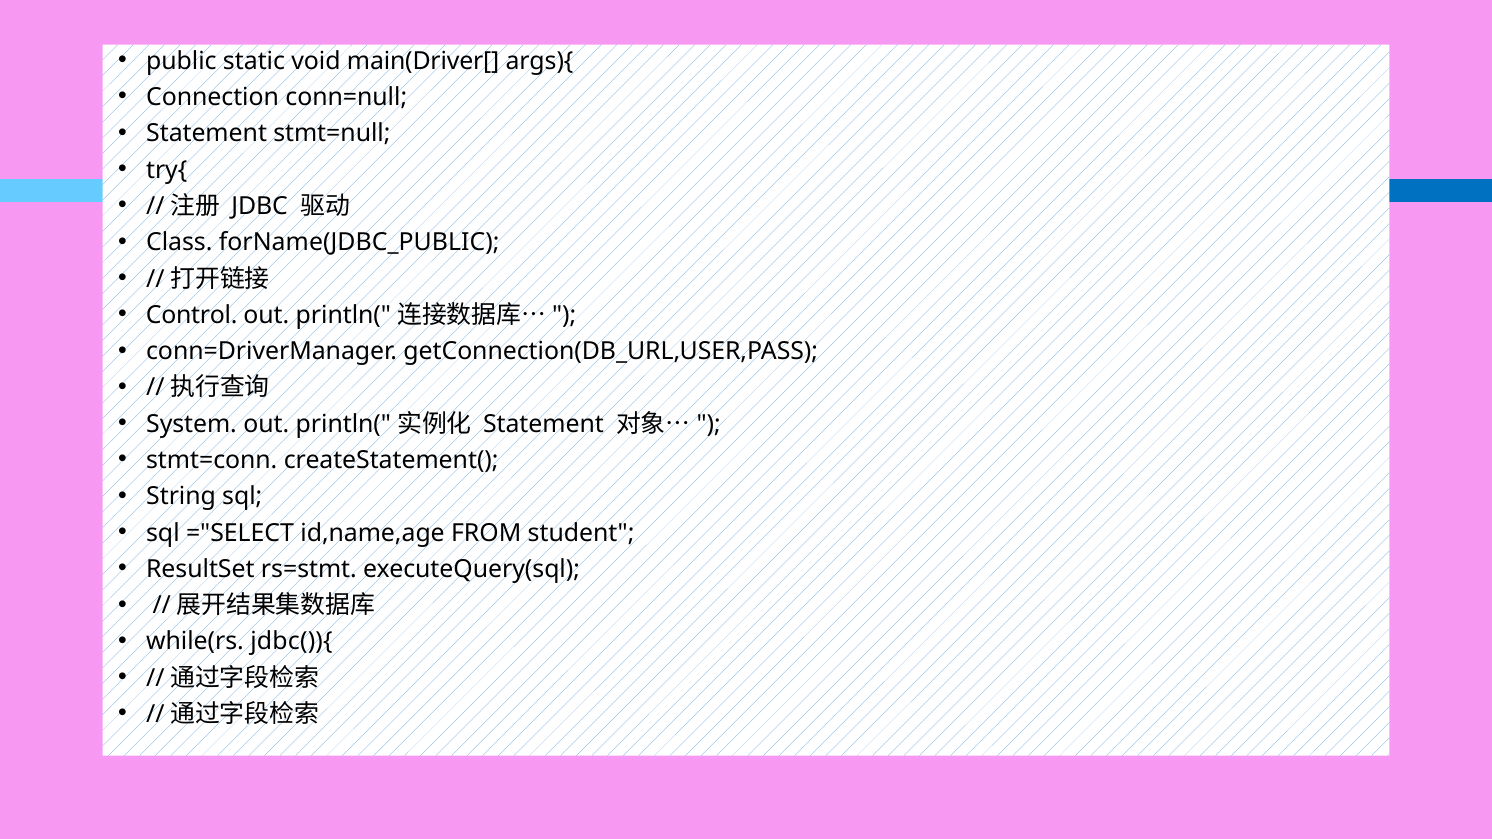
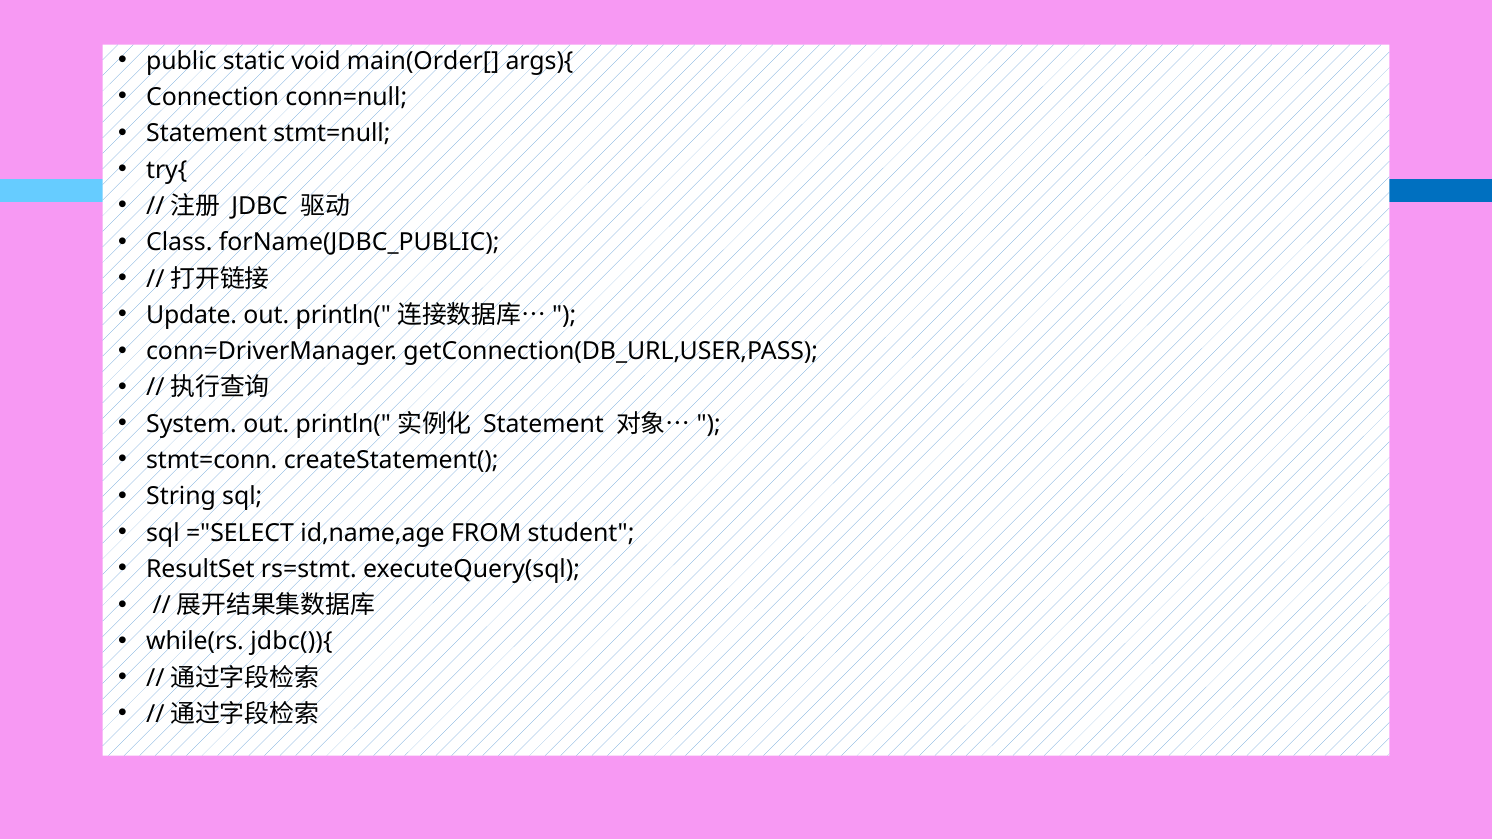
main(Driver[: main(Driver[ -> main(Order[ (423, 61)
Control: Control -> Update (192, 315)
